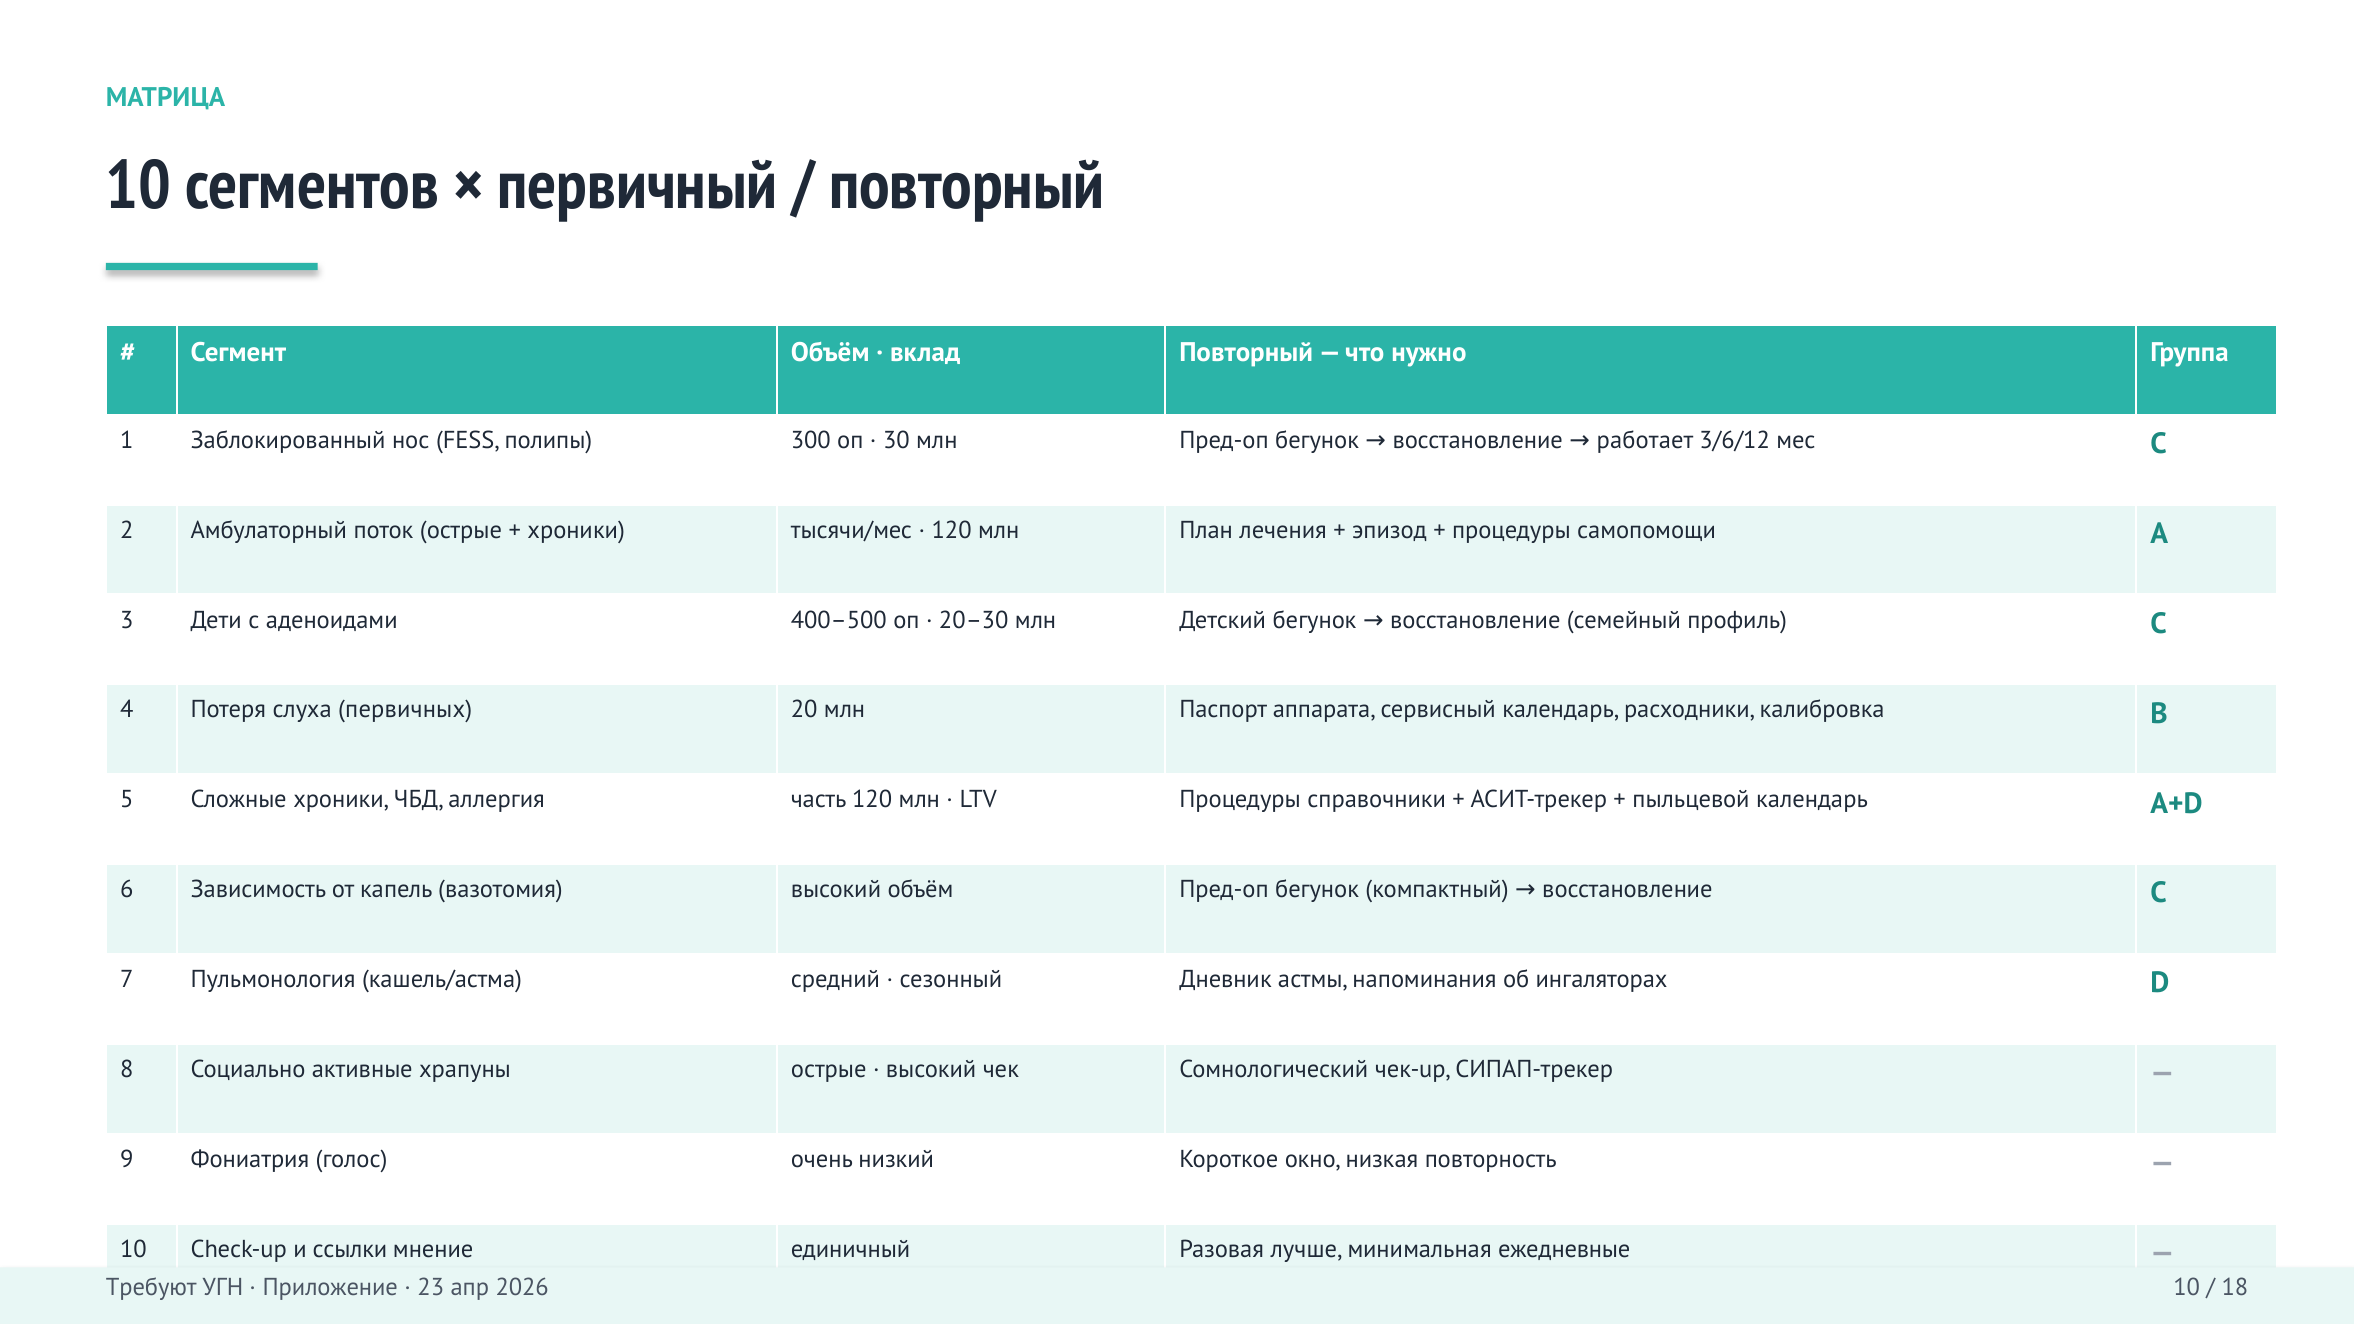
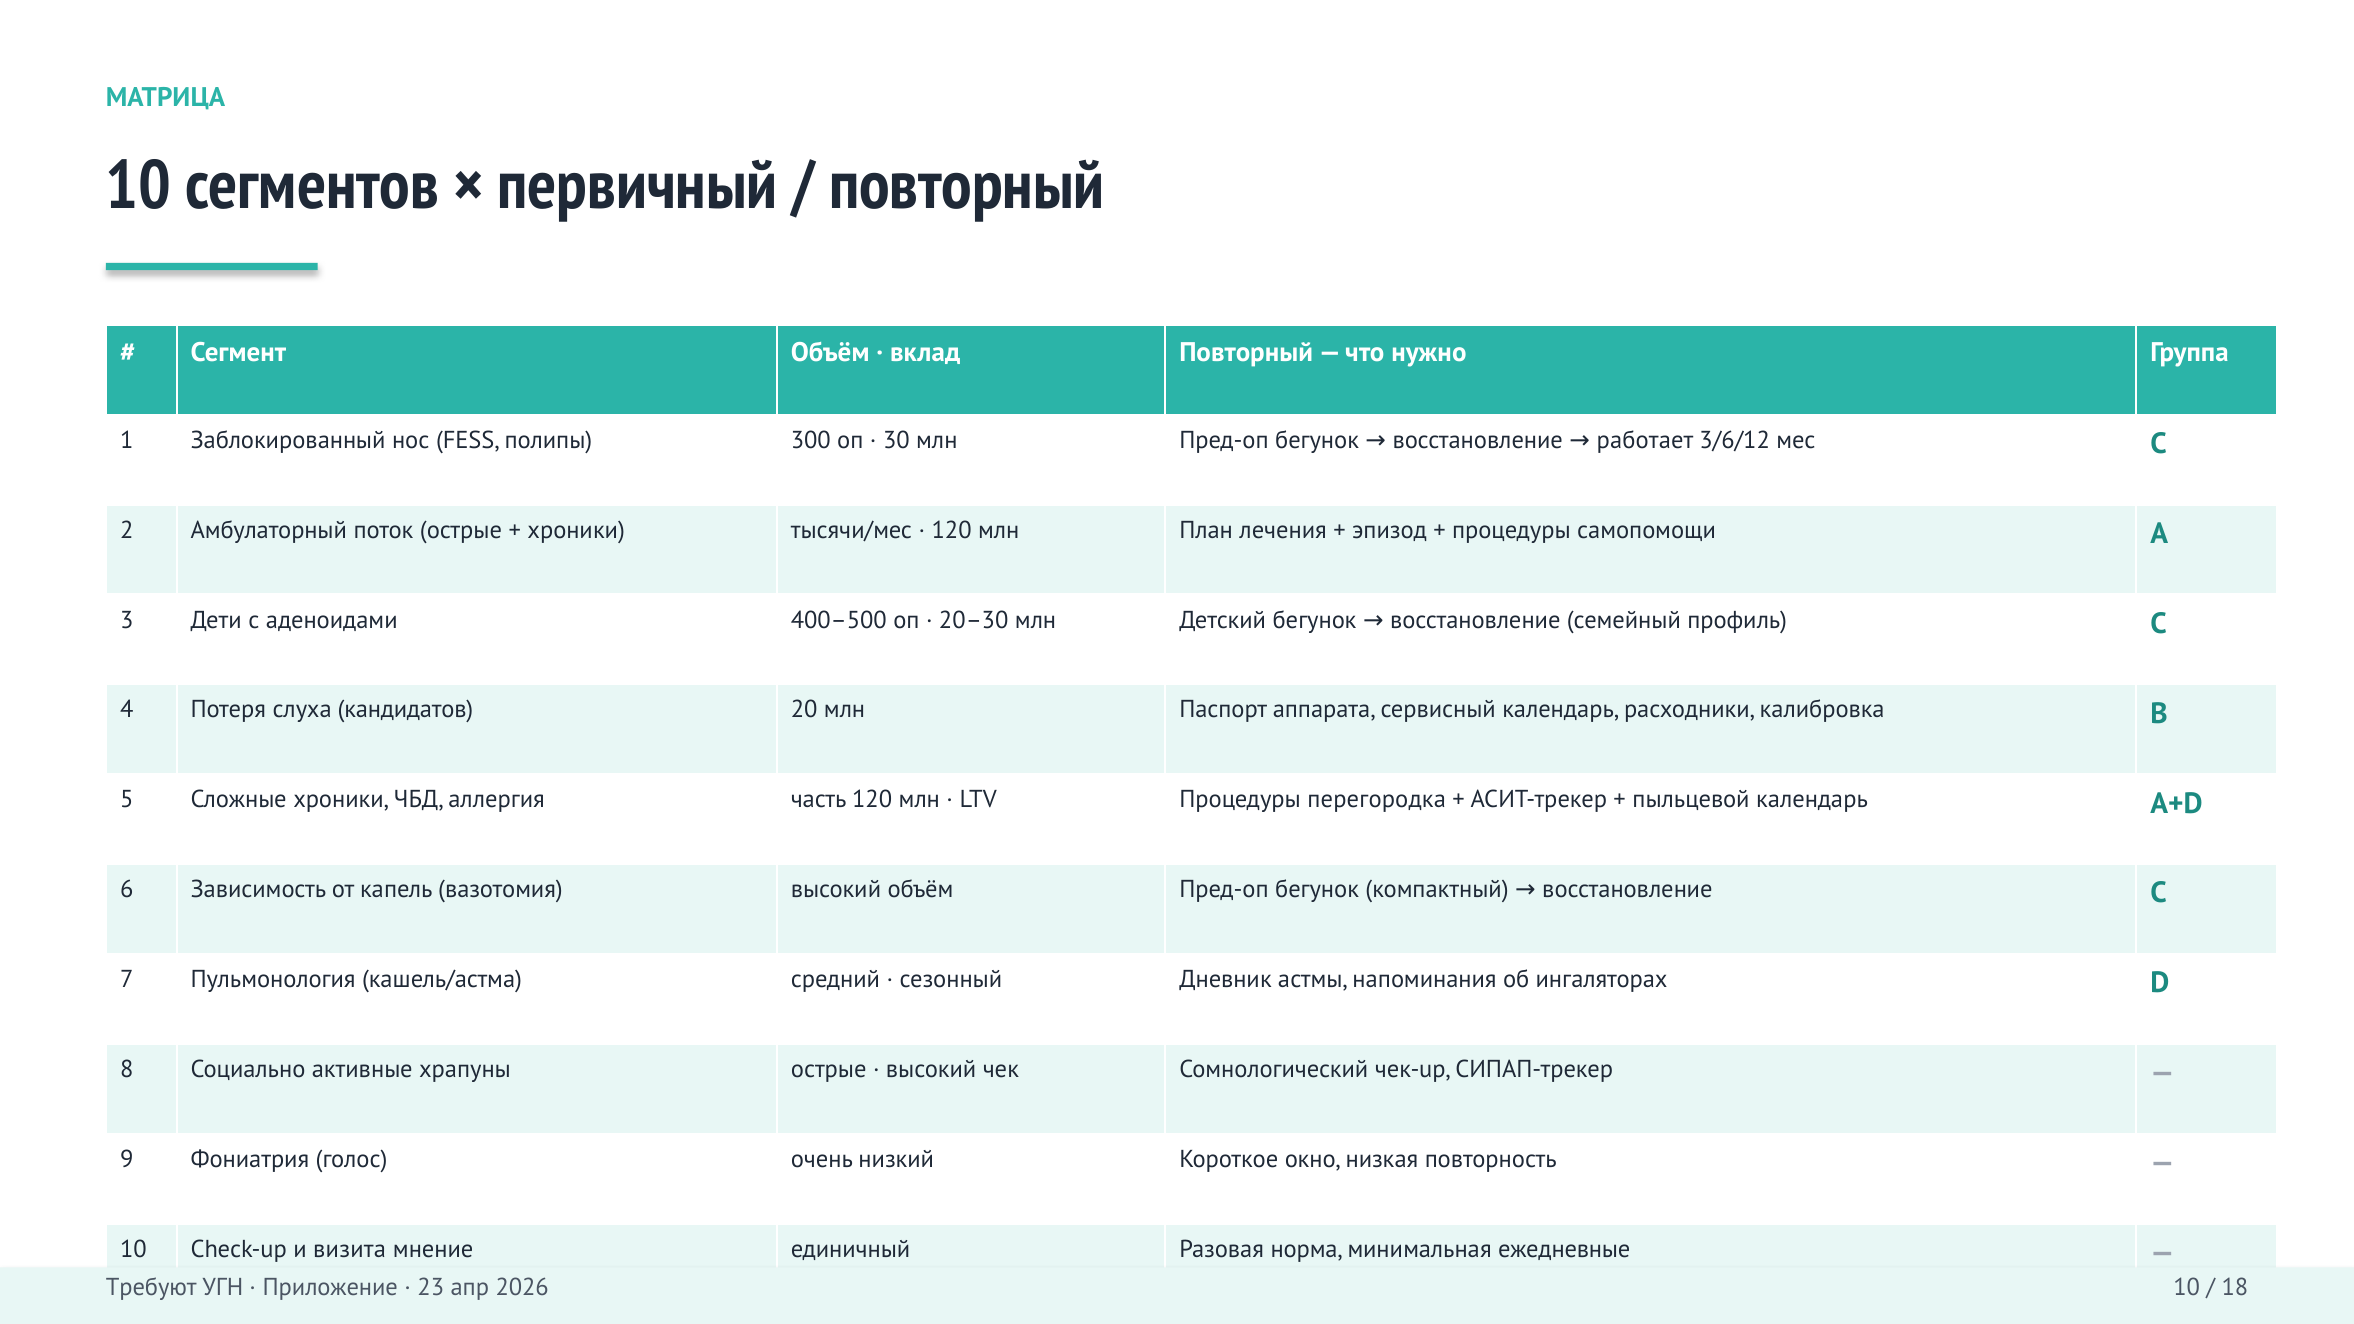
первичных: первичных -> кандидатов (405, 710)
справочники: справочники -> перегородка (1377, 800)
ссылки: ссылки -> визита (350, 1249)
лучше: лучше -> норма (1307, 1249)
